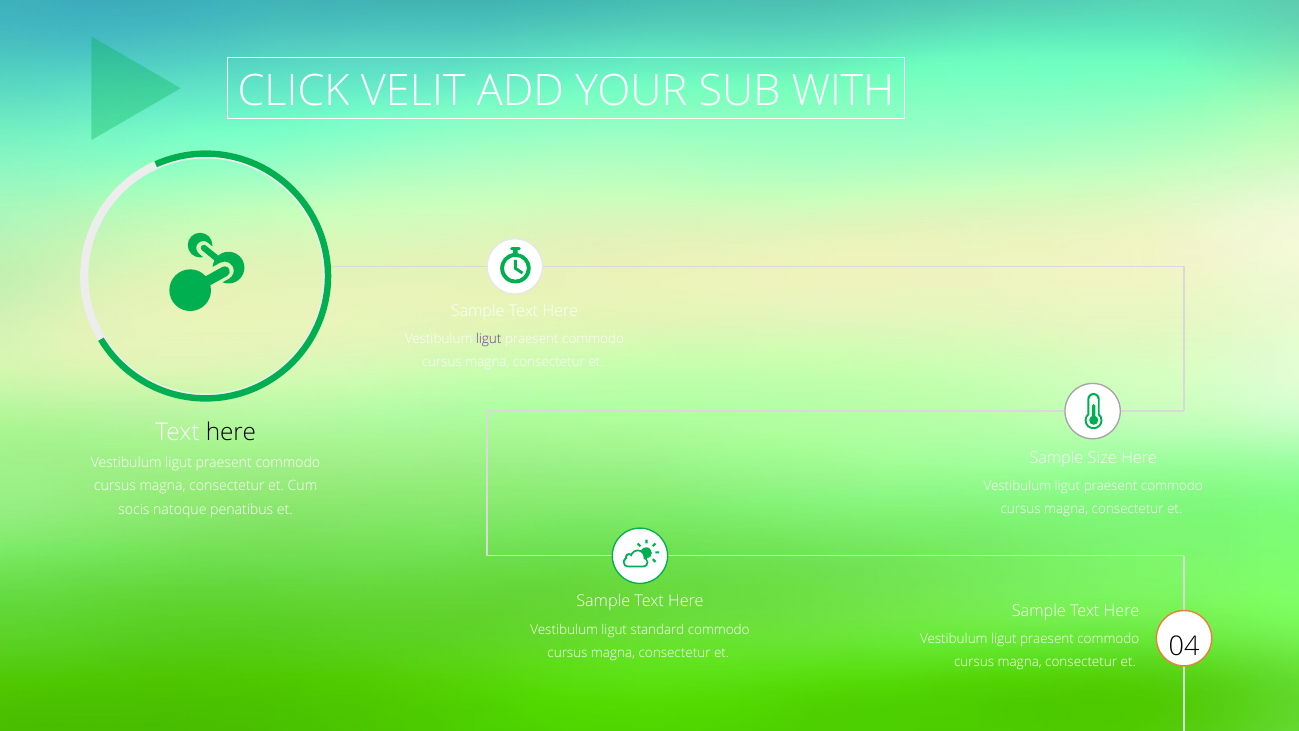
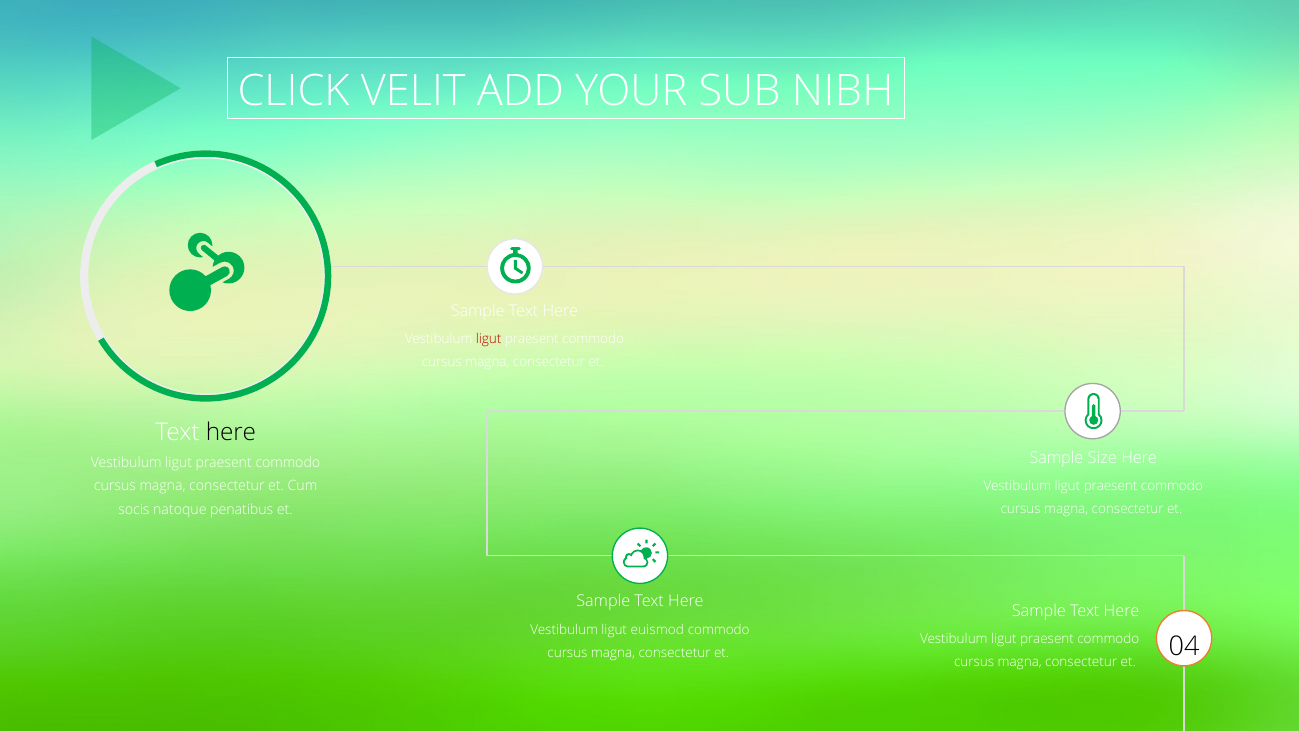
WITH: WITH -> NIBH (843, 91)
ligut colour: purple -> red (489, 339)
standard: standard -> euismod (657, 630)
